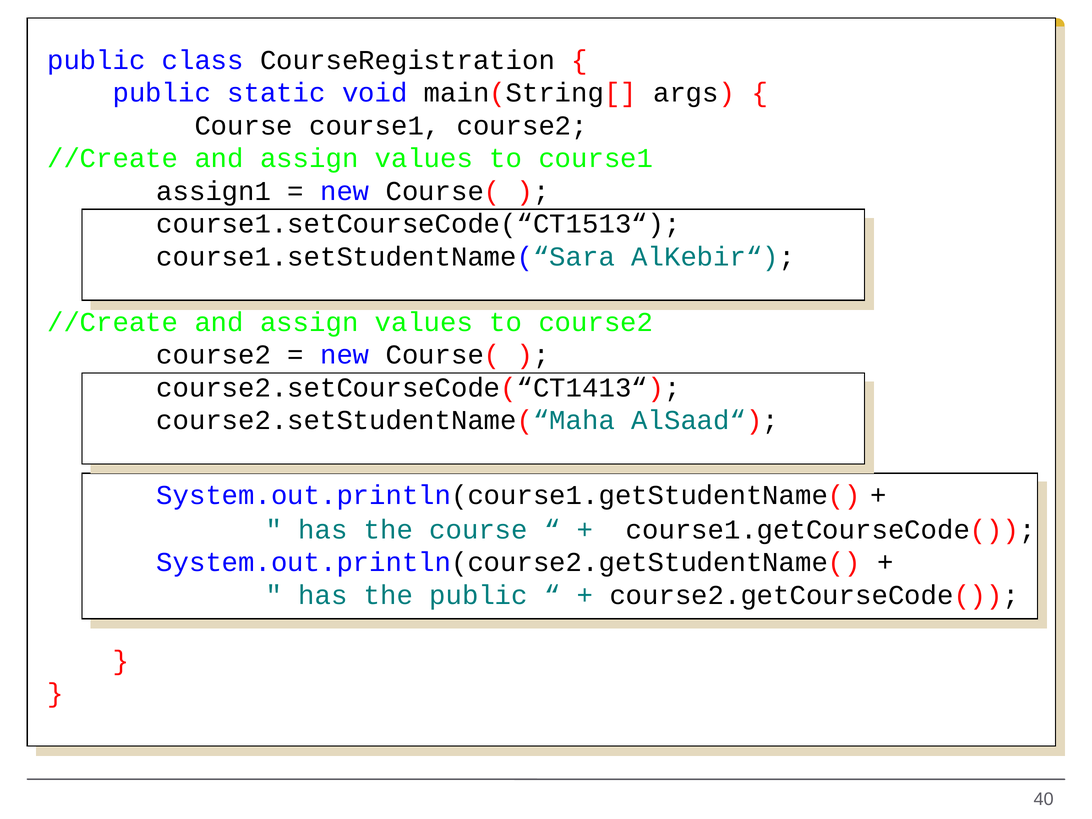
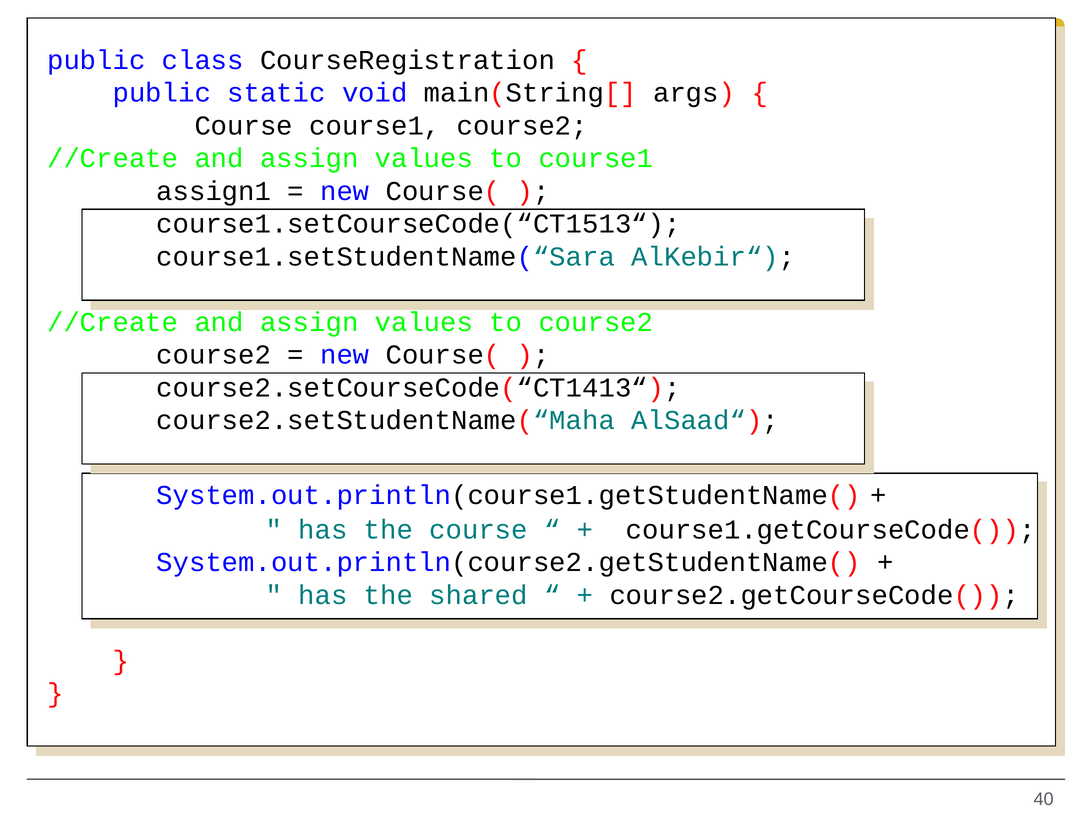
the public: public -> shared (479, 595)
